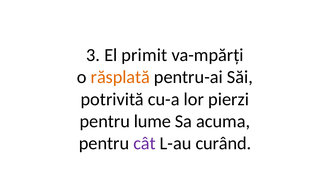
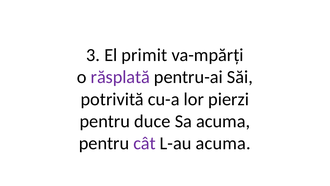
răsplată colour: orange -> purple (120, 77)
lume: lume -> duce (152, 121)
L-au curând: curând -> acuma (223, 143)
